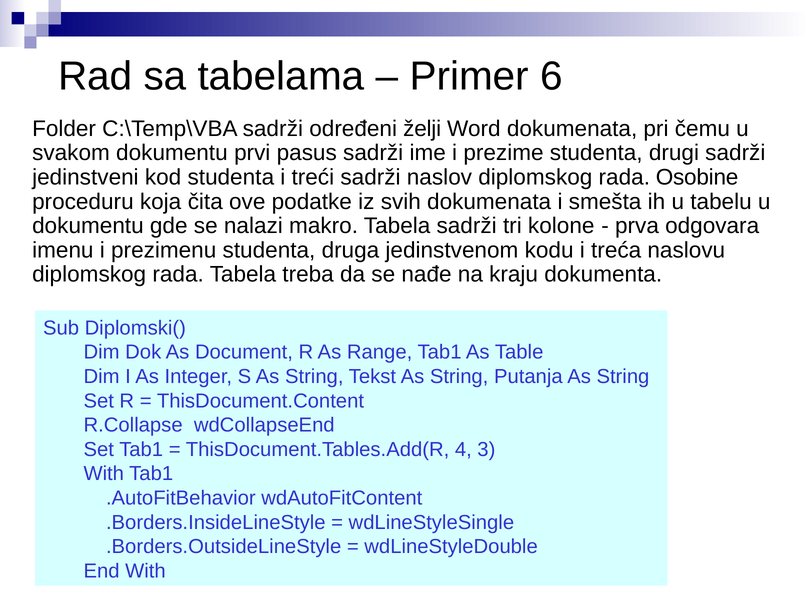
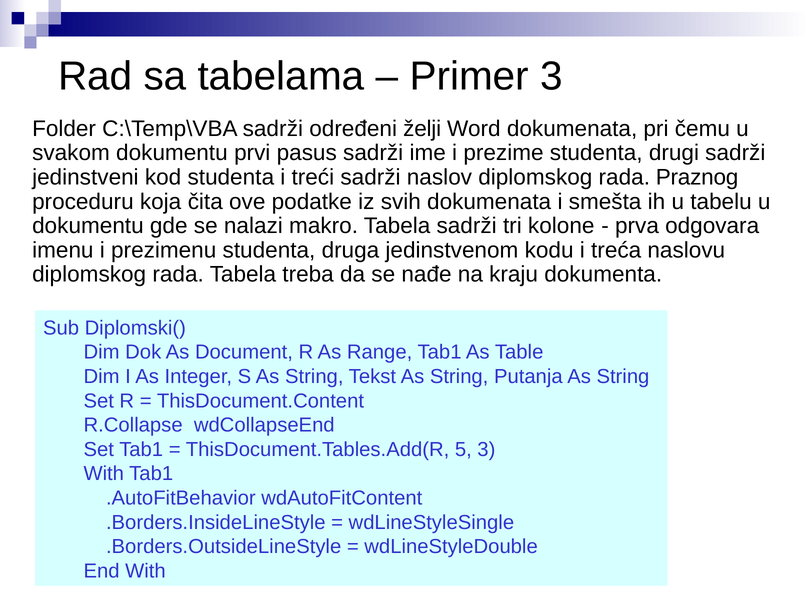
Primer 6: 6 -> 3 (551, 76)
Osobine: Osobine -> Praznog (697, 177)
4: 4 -> 5 (463, 450)
